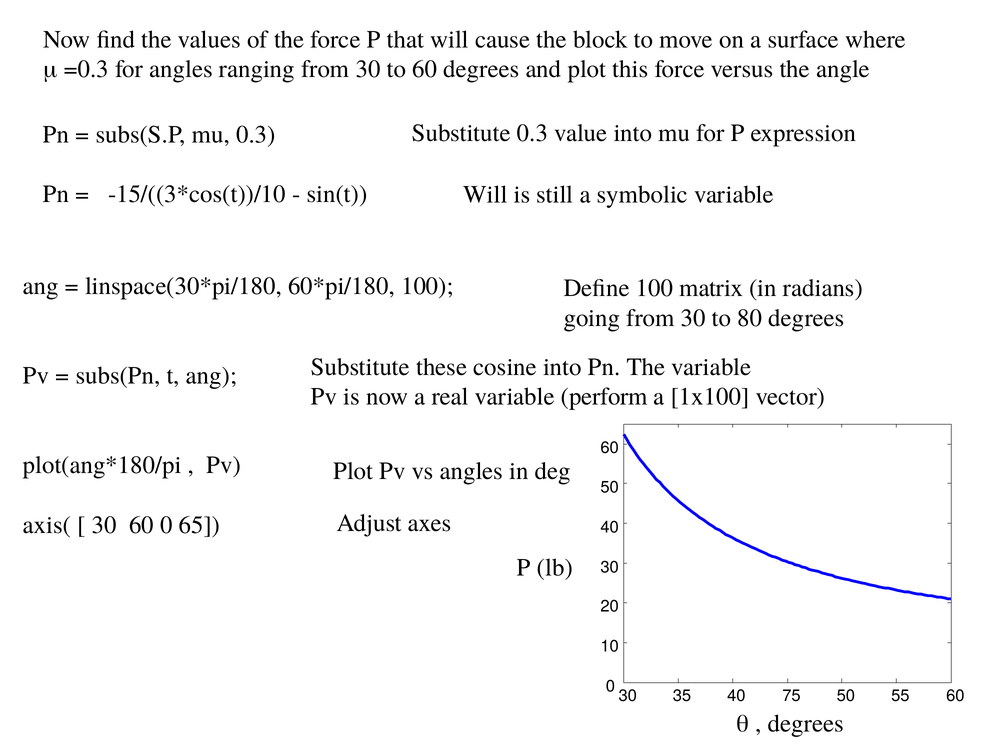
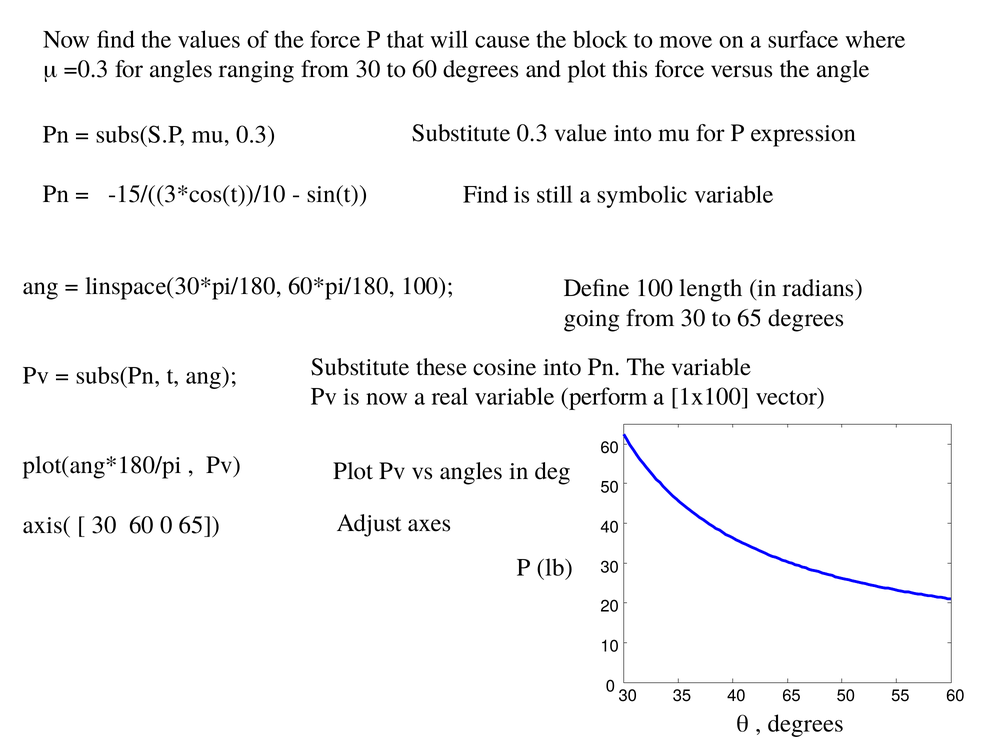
Will: Will -> Find (486, 194)
matrix: matrix -> length (711, 288)
to 80: 80 -> 65 (750, 318)
40 75: 75 -> 65 (792, 696)
